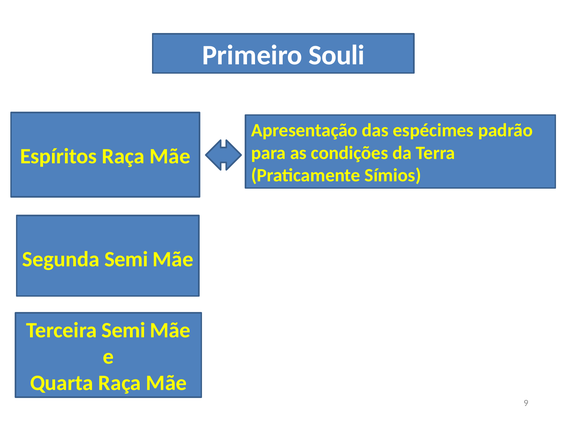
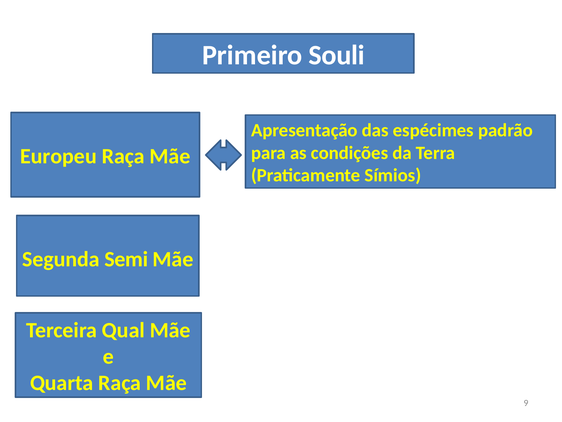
Espíritos: Espíritos -> Europeu (58, 156)
Terceira Semi: Semi -> Qual (123, 330)
